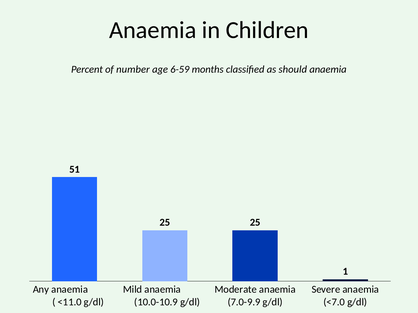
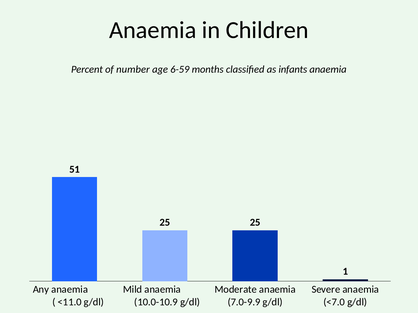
should: should -> infants (293, 70)
